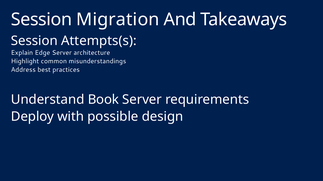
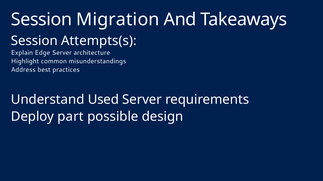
Book: Book -> Used (103, 100)
with: with -> part (71, 117)
